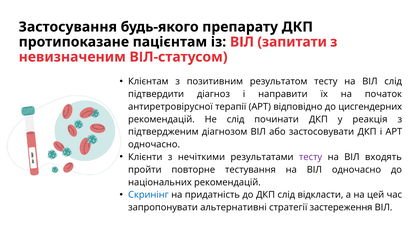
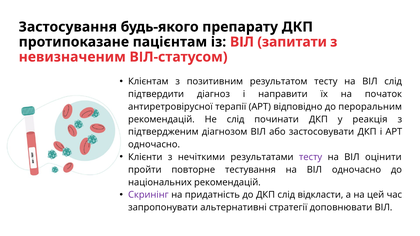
цисгендерних: цисгендерних -> пероральним (370, 107)
входять: входять -> оцінити (383, 157)
Скринінг colour: blue -> purple (148, 195)
застереження: застереження -> доповнювати (341, 208)
